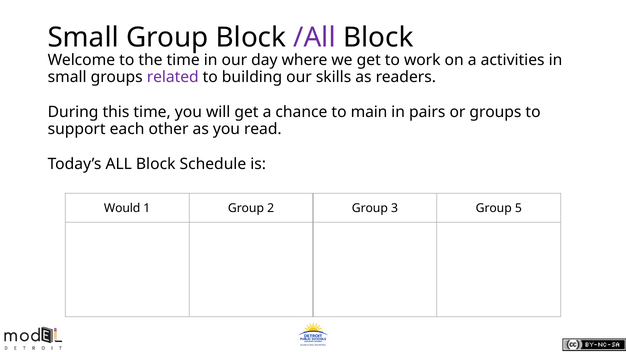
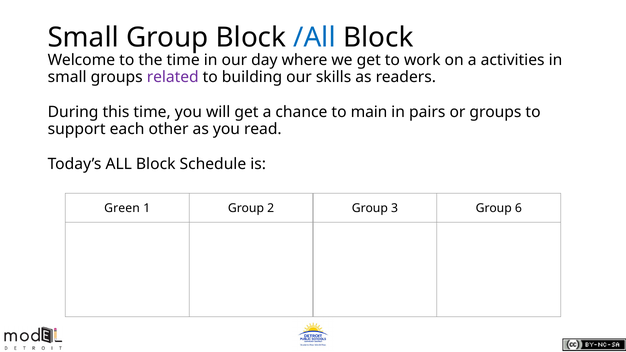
/All colour: purple -> blue (315, 38)
Would: Would -> Green (122, 208)
5: 5 -> 6 (518, 208)
